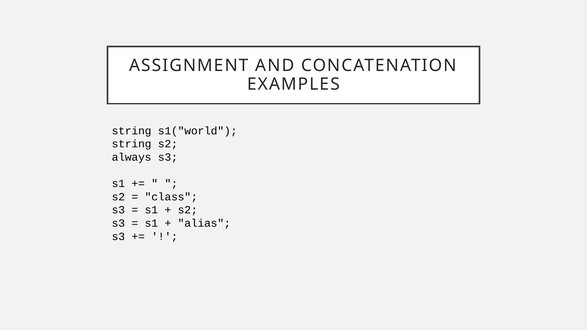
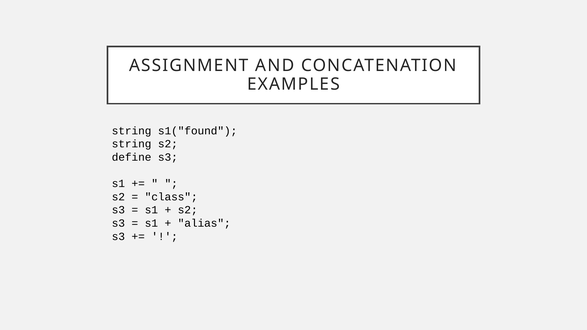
s1("world: s1("world -> s1("found (198, 131)
always: always -> define (132, 157)
